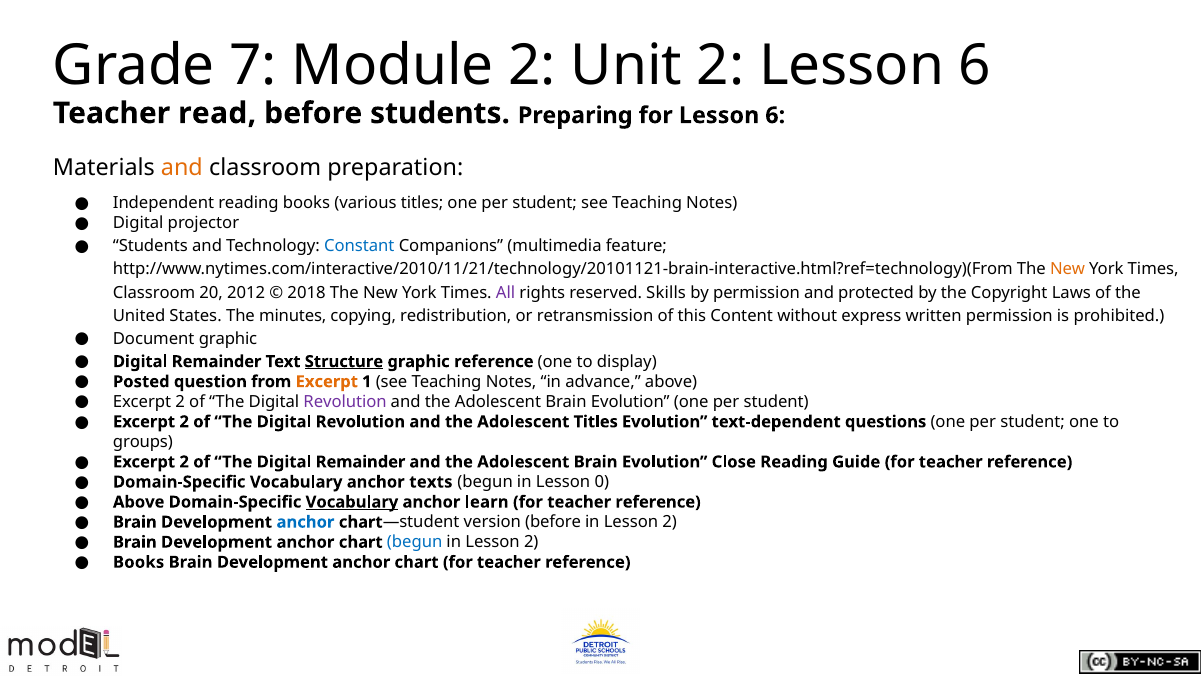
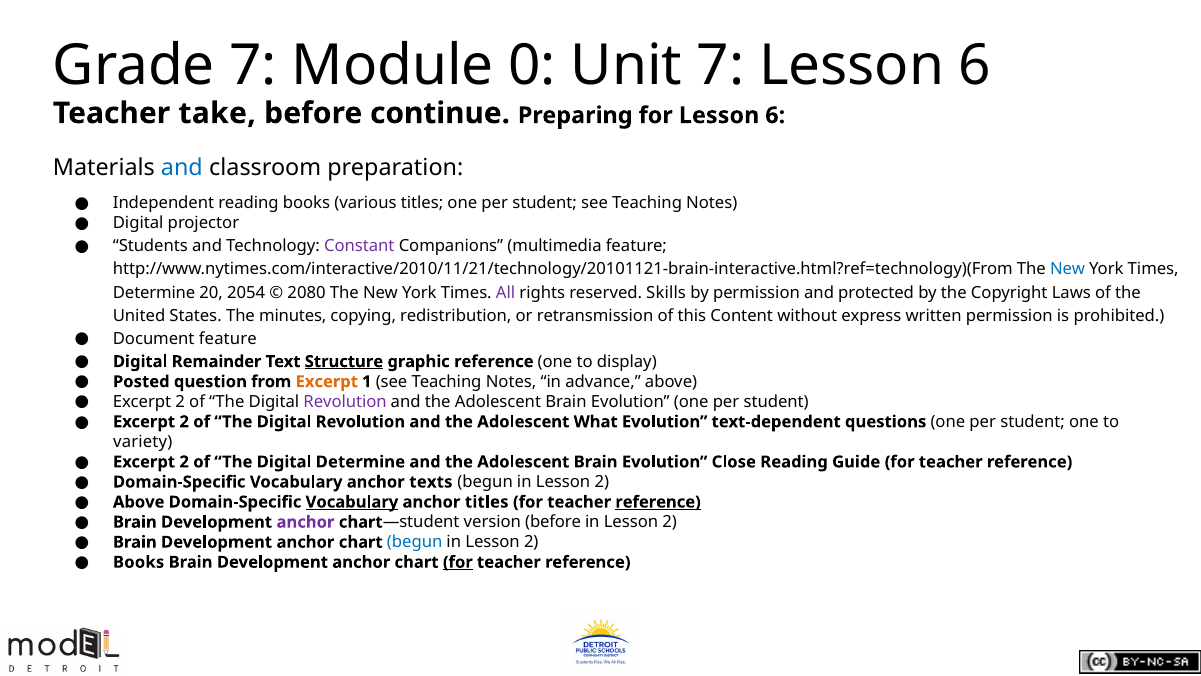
Module 2: 2 -> 0 (532, 66)
Unit 2: 2 -> 7 (721, 66)
read: read -> take (217, 113)
before students: students -> continue (440, 113)
and colour: orange -> blue (182, 167)
Constant colour: blue -> purple (359, 246)
New colour: orange -> blue (1067, 269)
Classroom: Classroom -> Determine (154, 292)
2012: 2012 -> 2054 (246, 292)
2018: 2018 -> 2080 (307, 292)
Document graphic: graphic -> feature (228, 338)
Adolescent Titles: Titles -> What (596, 422)
groups: groups -> variety (143, 442)
The Digital Remainder: Remainder -> Determine (360, 462)
0: 0 -> 2 (602, 482)
anchor learn: learn -> titles (487, 502)
reference underline: none -> present (658, 502)
anchor colour: blue -> purple (305, 522)
for underline: none -> present (458, 562)
